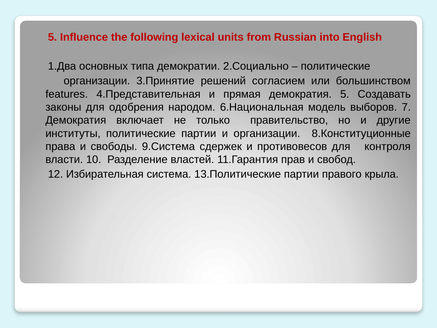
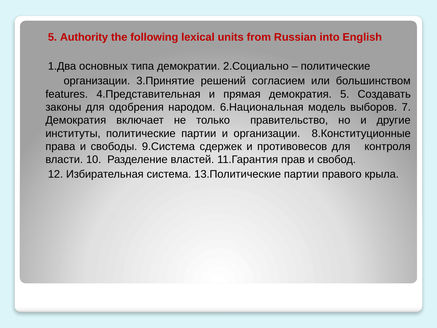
Influence: Influence -> Authority (84, 37)
